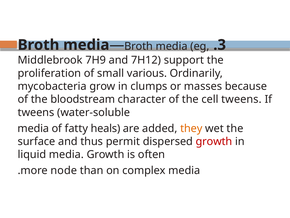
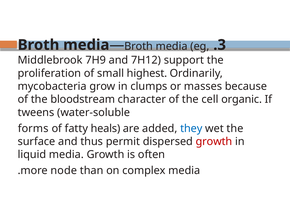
various: various -> highest (147, 73)
cell tweens: tweens -> organic (242, 99)
media: media -> forms (33, 128)
they colour: orange -> blue (191, 128)
